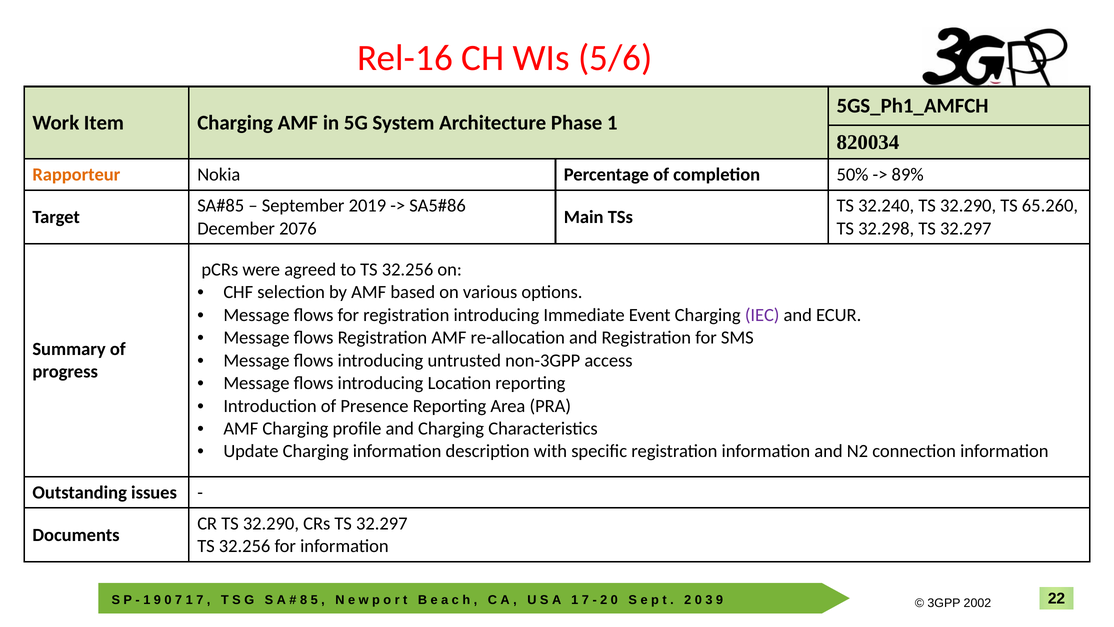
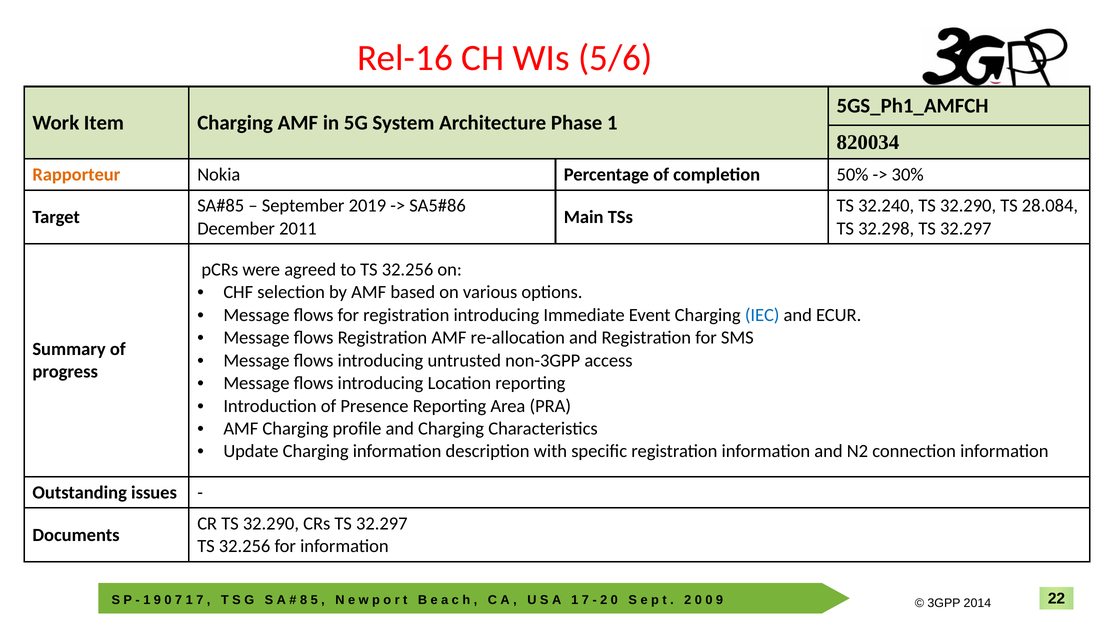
89%: 89% -> 30% (908, 175)
65.260: 65.260 -> 28.084 (1050, 206)
2076: 2076 -> 2011 (298, 228)
IEC colour: purple -> blue (762, 315)
3: 3 -> 0 (709, 599)
2002: 2002 -> 2014 (977, 603)
